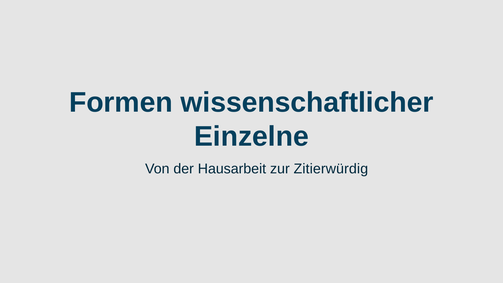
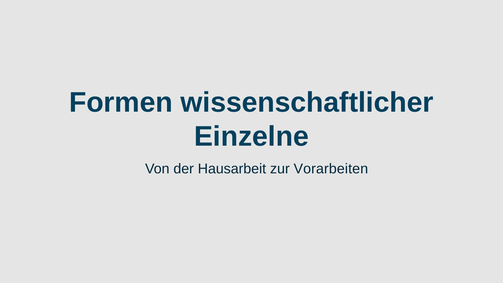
Zitierwürdig: Zitierwürdig -> Vorarbeiten (331, 169)
